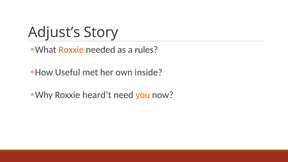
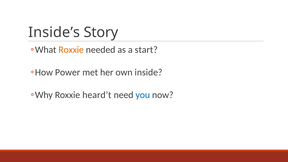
Adjust’s: Adjust’s -> Inside’s (54, 32)
rules: rules -> start (146, 50)
Useful: Useful -> Power (68, 72)
you colour: orange -> blue (143, 95)
